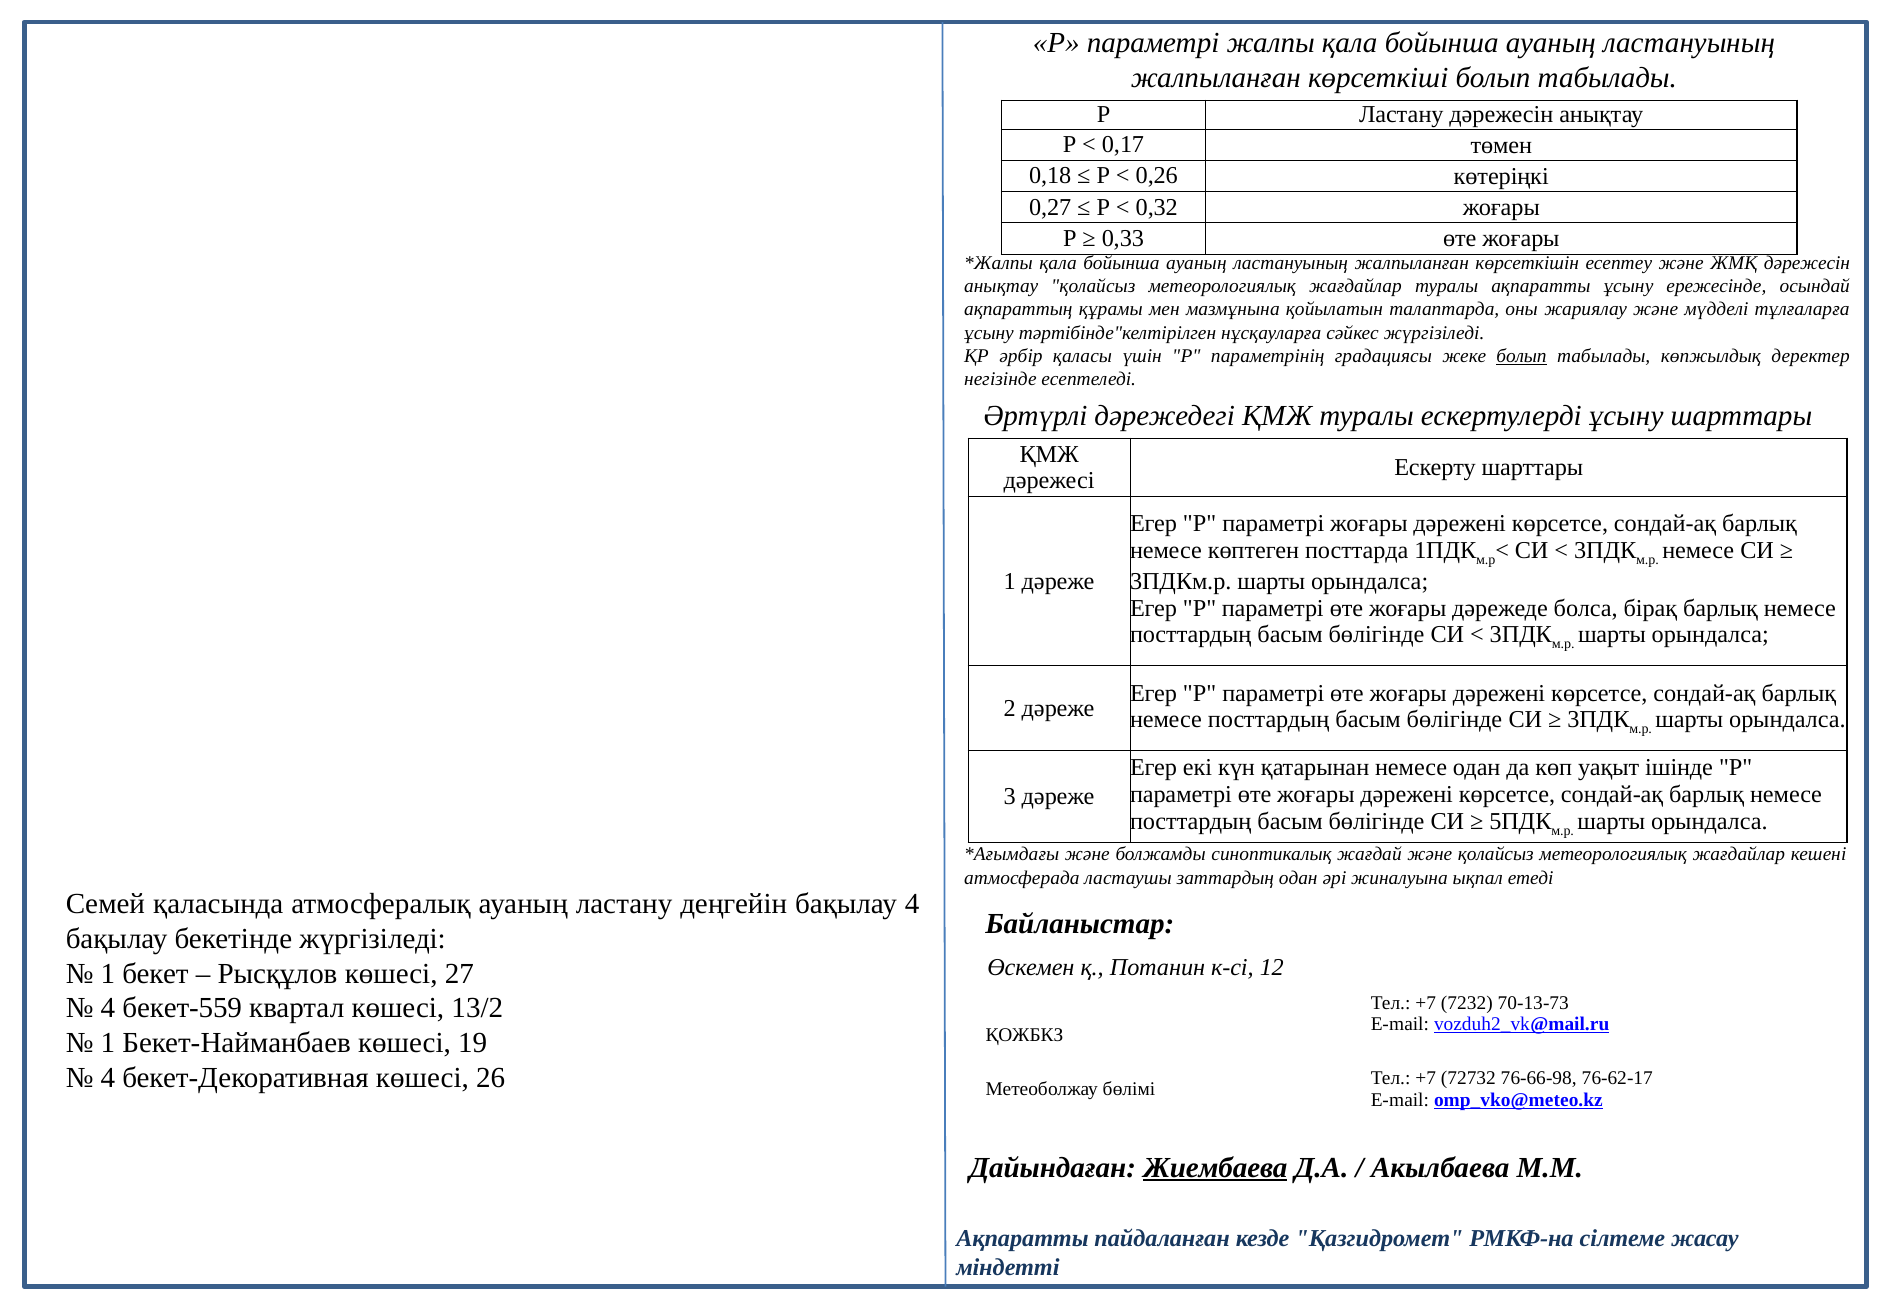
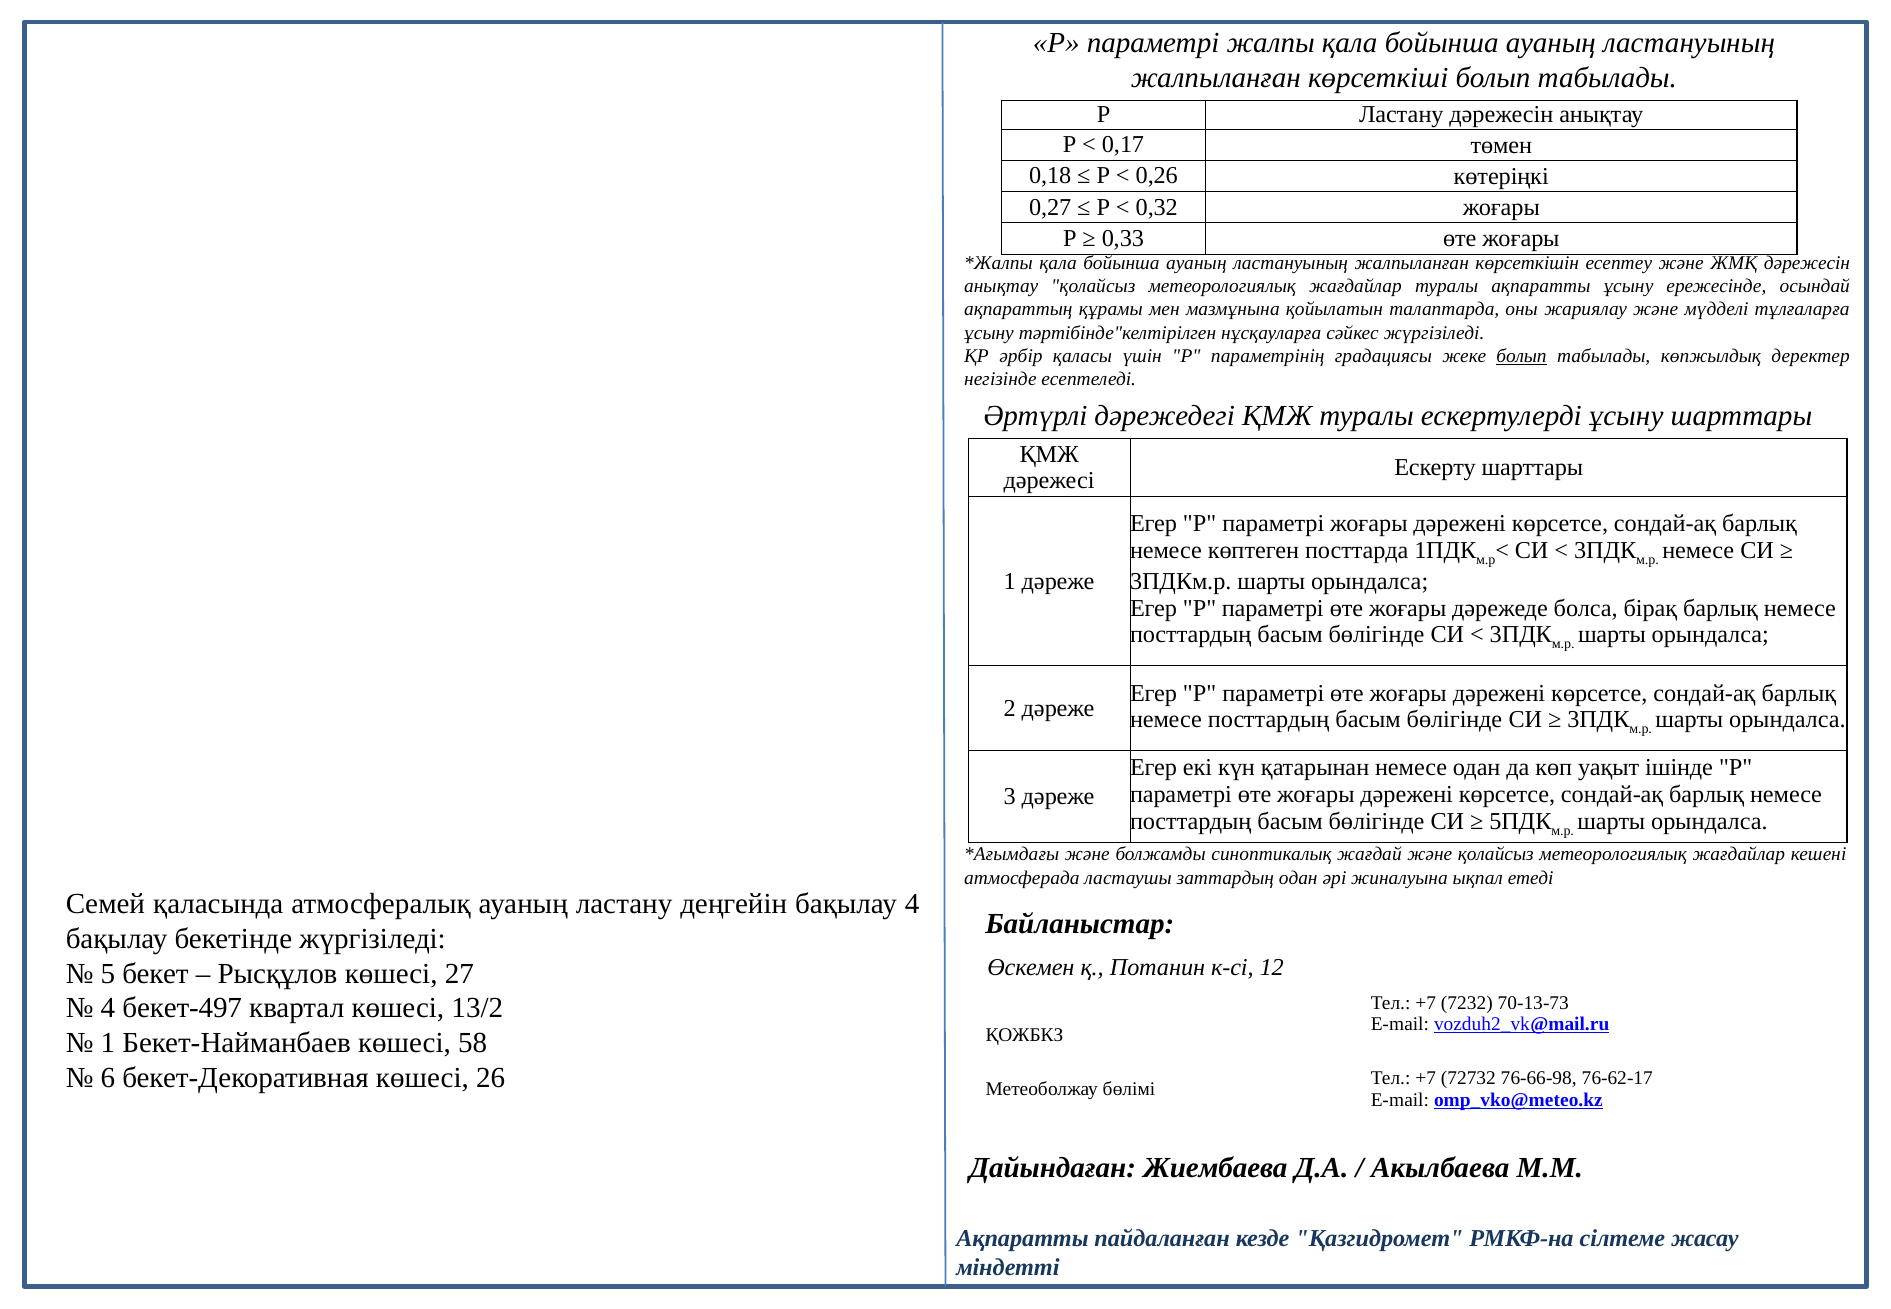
1: 1 -> 5 (108, 974)
бекет-559: бекет-559 -> бекет-497 (182, 1008)
19: 19 -> 58 (473, 1043)
4: 4 -> 6 (108, 1078)
Жиембаева underline: present -> none (1215, 1168)
